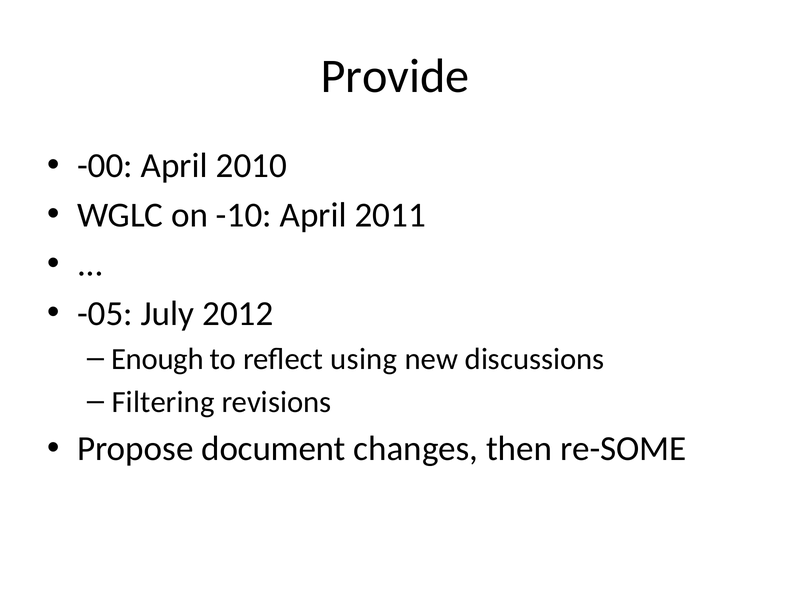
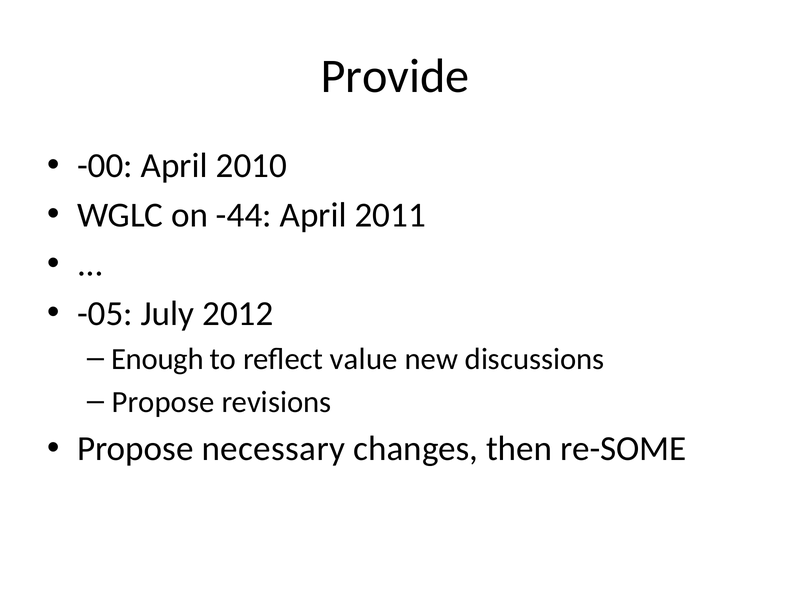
-10: -10 -> -44 (244, 215)
using: using -> value (364, 359)
Filtering: Filtering -> Propose (163, 402)
document: document -> necessary (273, 449)
